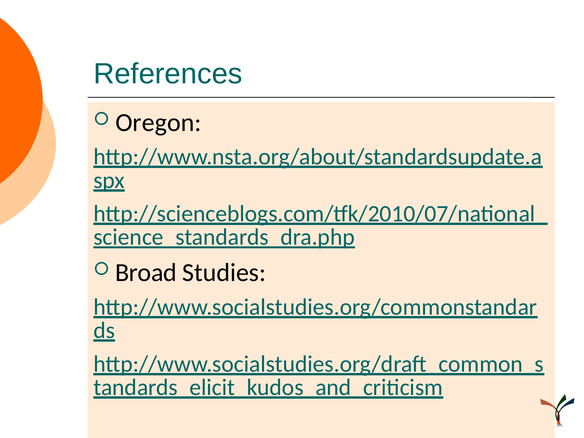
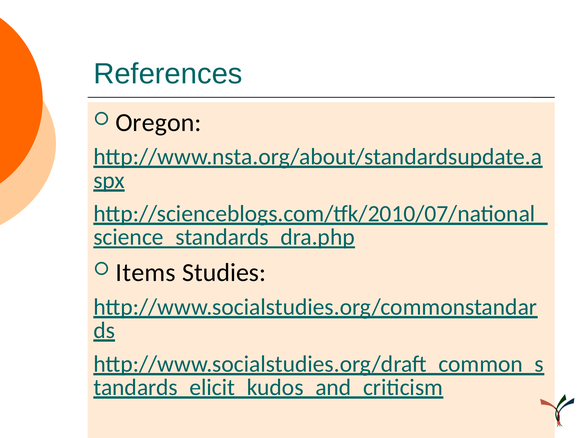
Broad: Broad -> Items (146, 273)
